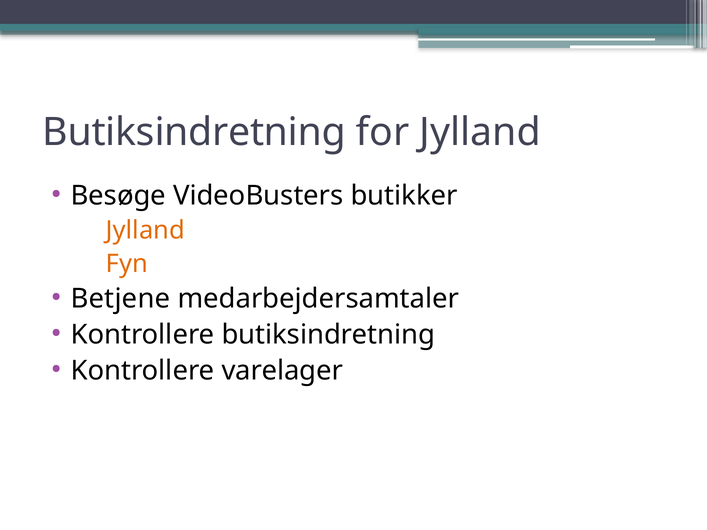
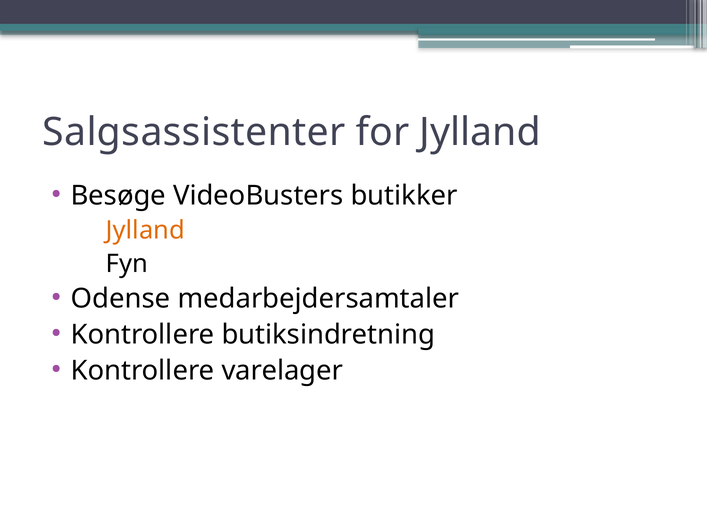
Butiksindretning: Butiksindretning -> Salgsassistenter (194, 132)
Fyn colour: orange -> black (127, 264)
Betjene: Betjene -> Odense (121, 299)
